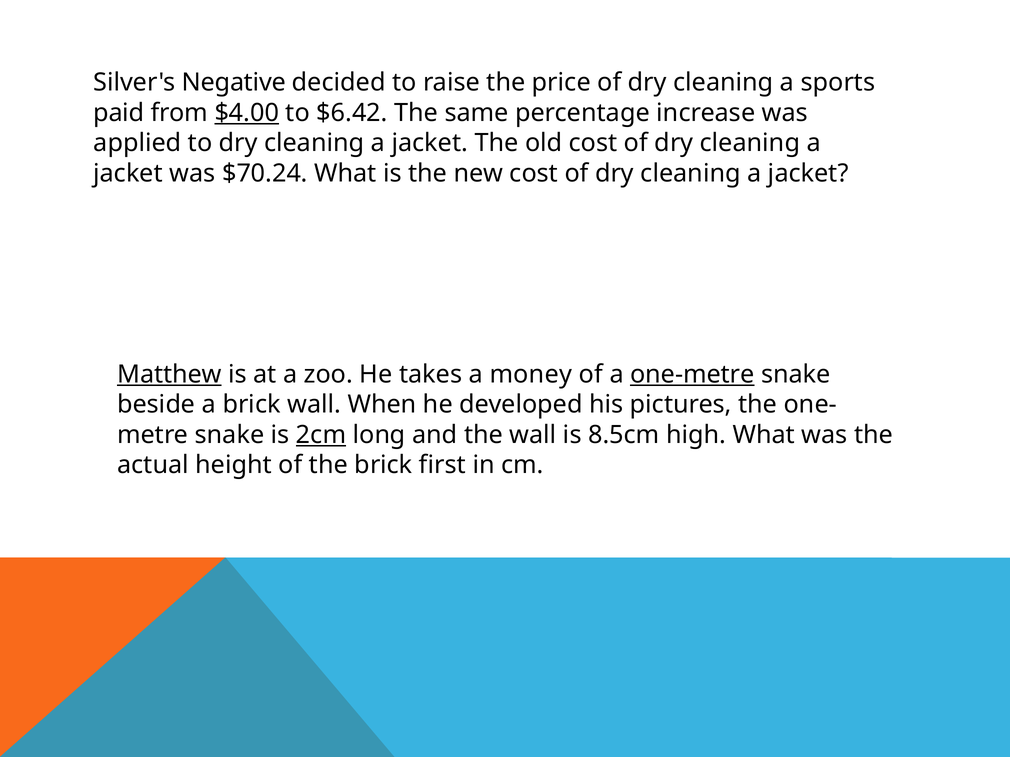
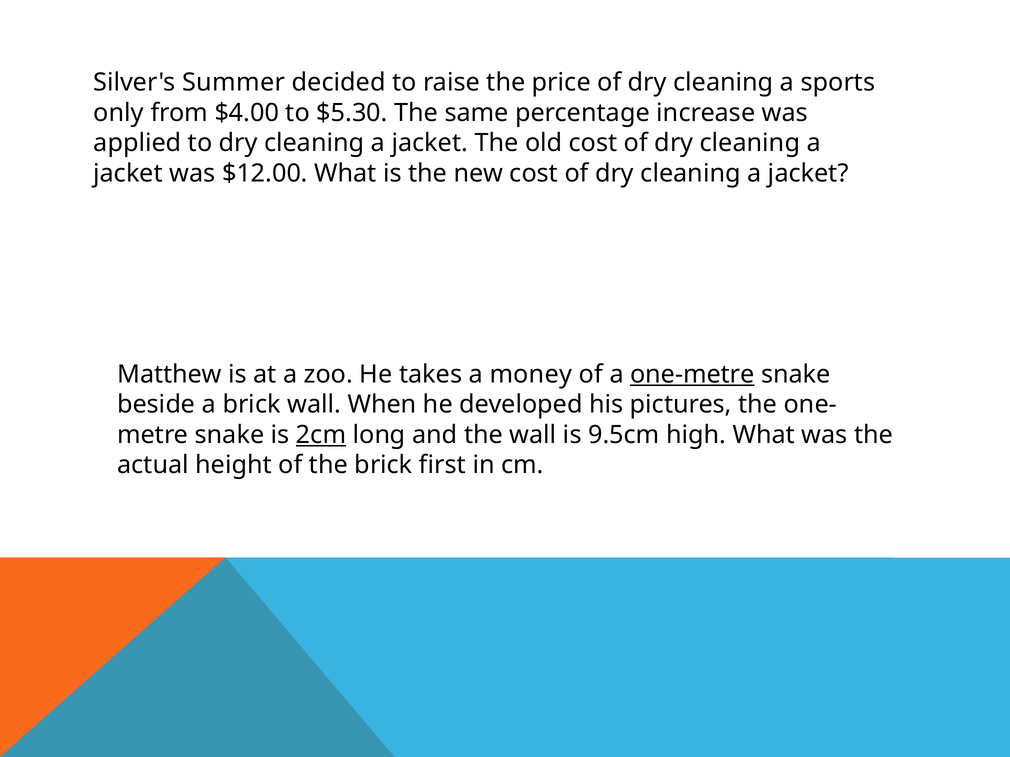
Negative: Negative -> Summer (234, 82)
paid: paid -> only (119, 113)
$4.00 underline: present -> none (247, 113)
$6.42: $6.42 -> $5.30 (352, 113)
$70.24: $70.24 -> $12.00 (265, 173)
Matthew underline: present -> none (169, 374)
8.5cm: 8.5cm -> 9.5cm (624, 435)
